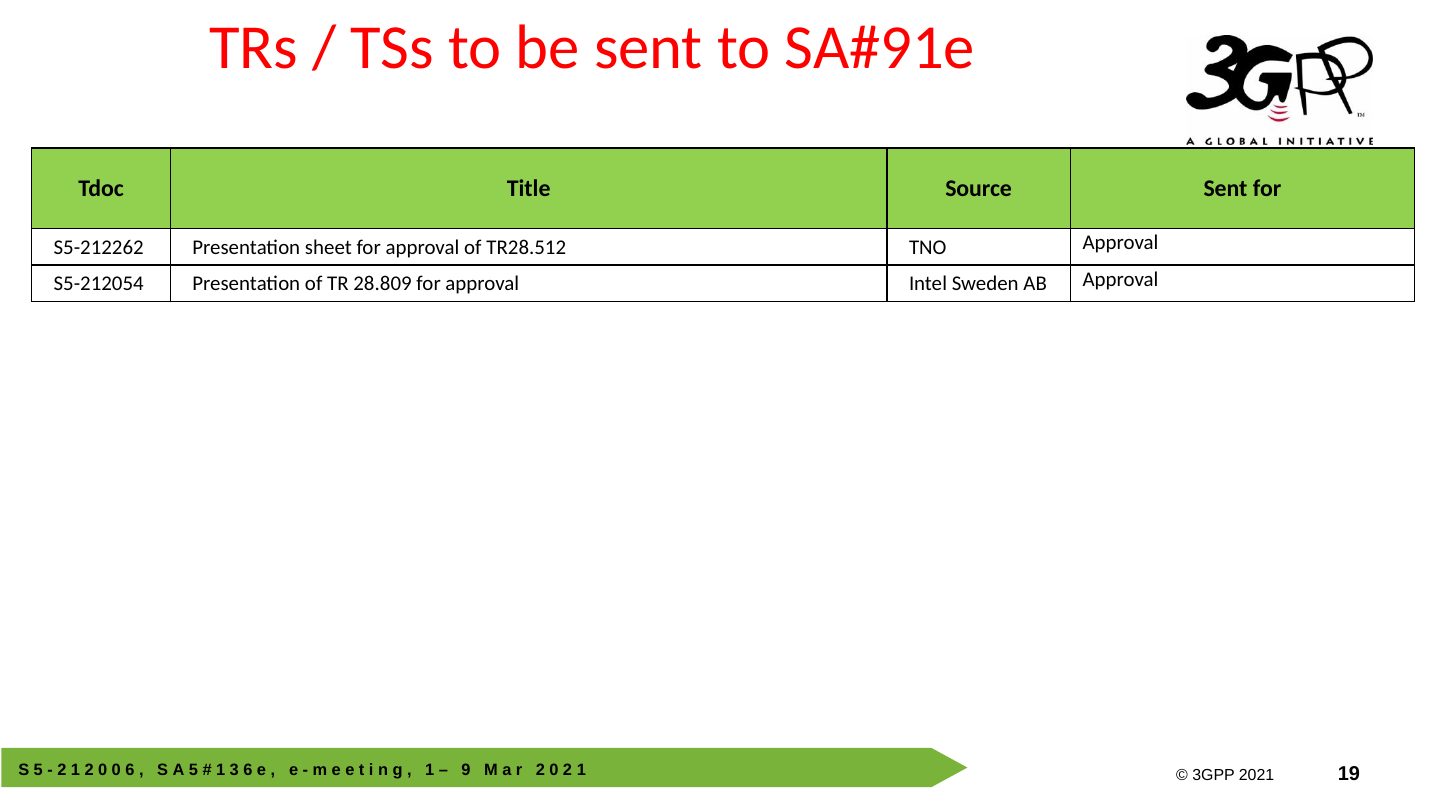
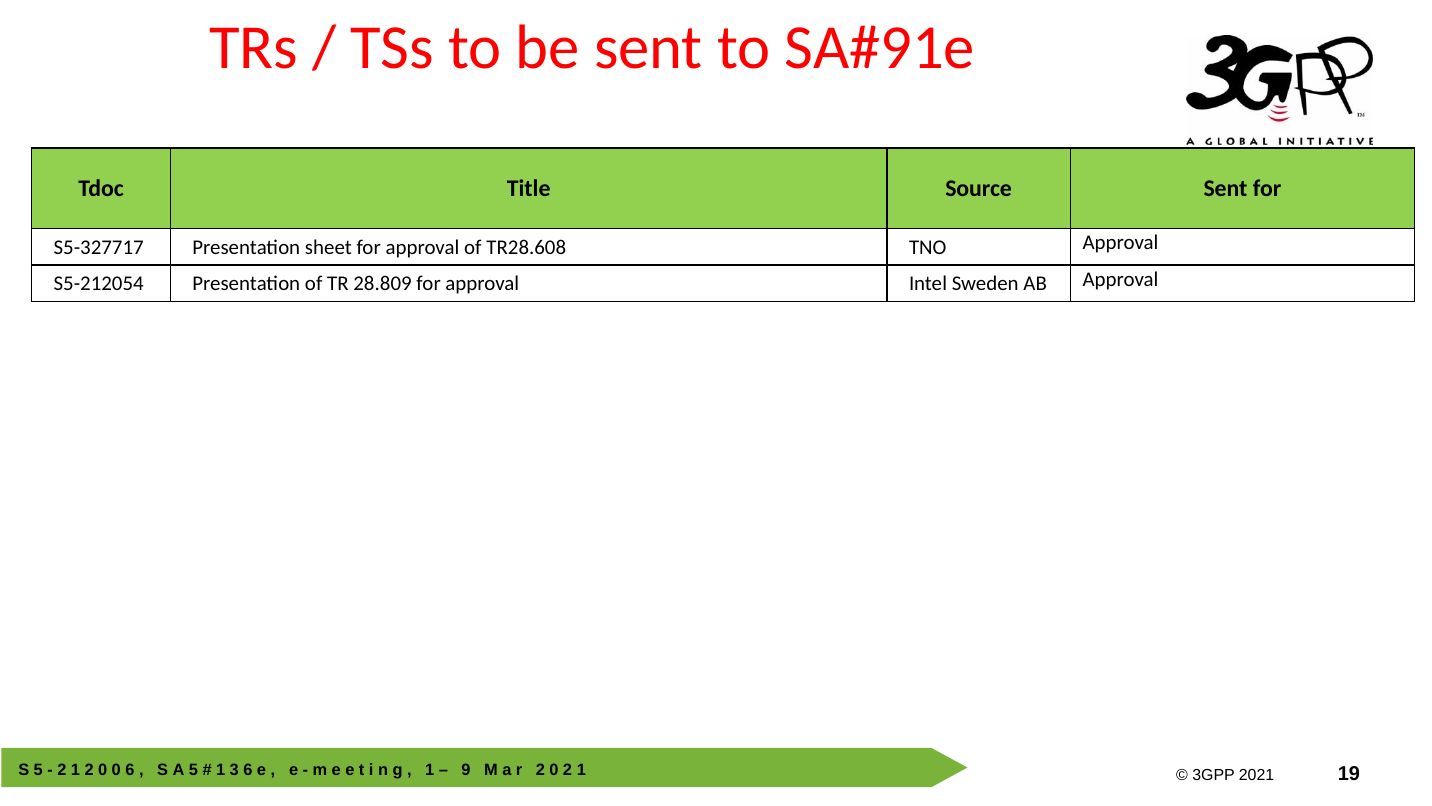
S5-212262: S5-212262 -> S5-327717 (99, 247)
TR28.512: TR28.512 -> TR28.608 (526, 247)
